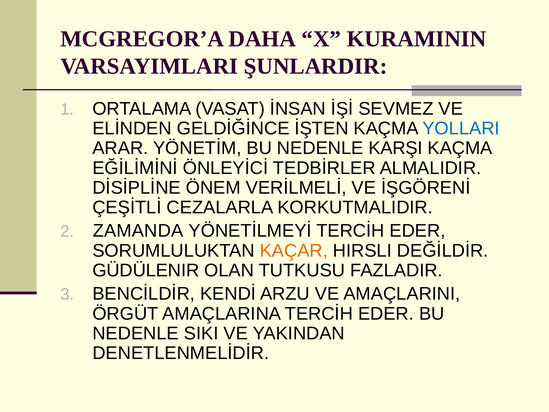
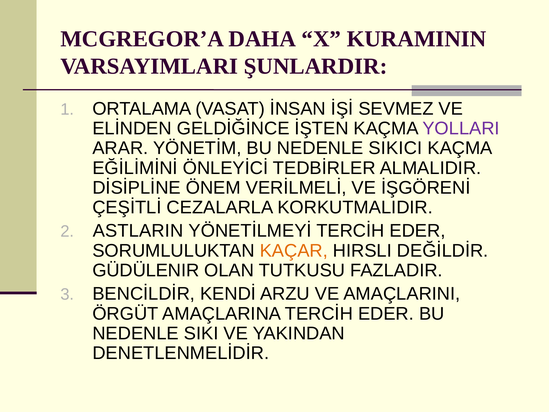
YOLLARI colour: blue -> purple (461, 128)
KARŞI: KARŞI -> SIKICI (395, 148)
ZAMANDA: ZAMANDA -> ASTLARIN (138, 231)
